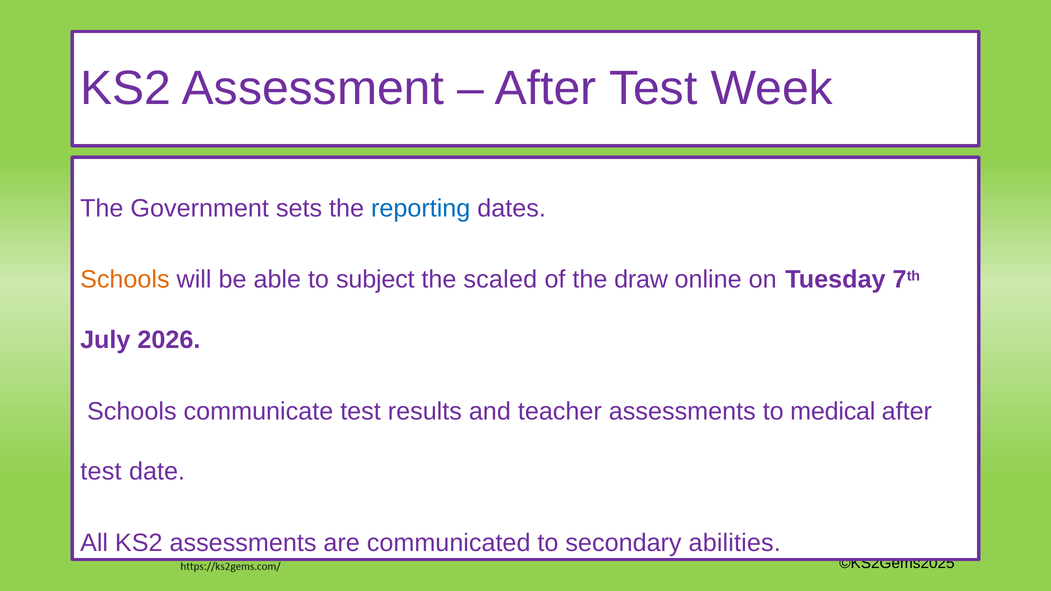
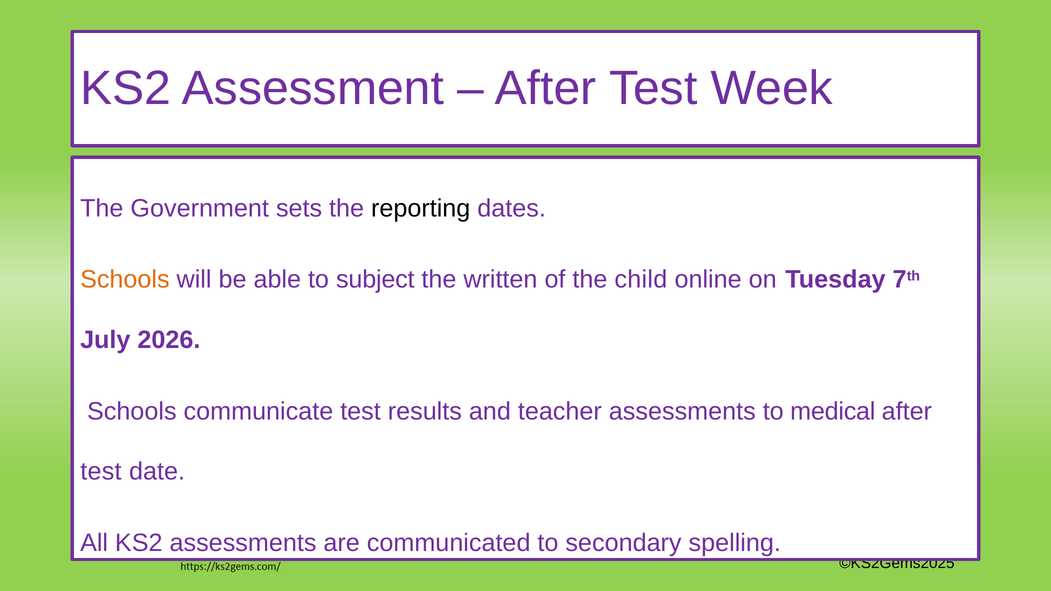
reporting colour: blue -> black (421, 208)
scaled: scaled -> written (500, 280)
draw: draw -> child (641, 280)
abilities: abilities -> spelling (735, 543)
